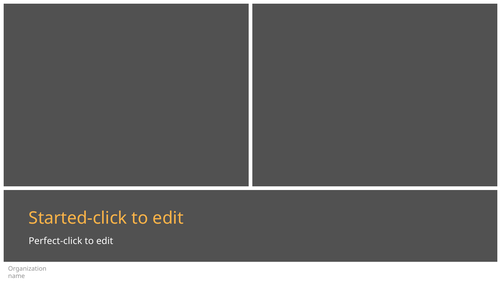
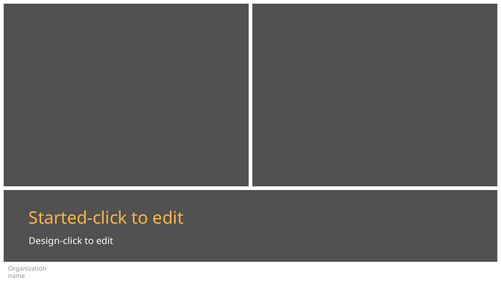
Perfect-click: Perfect-click -> Design-click (55, 241)
